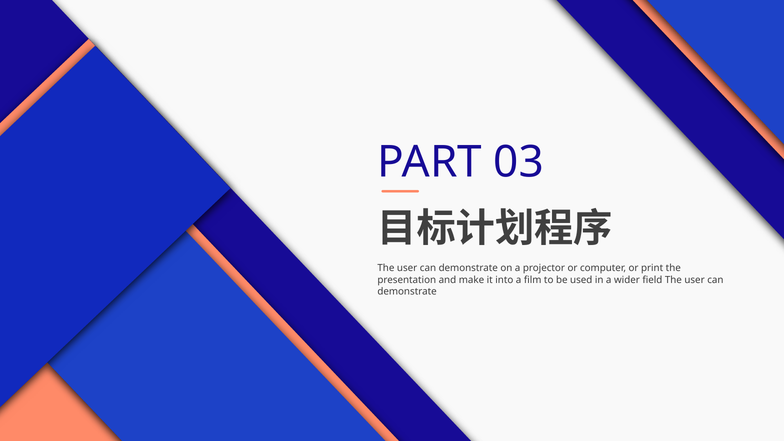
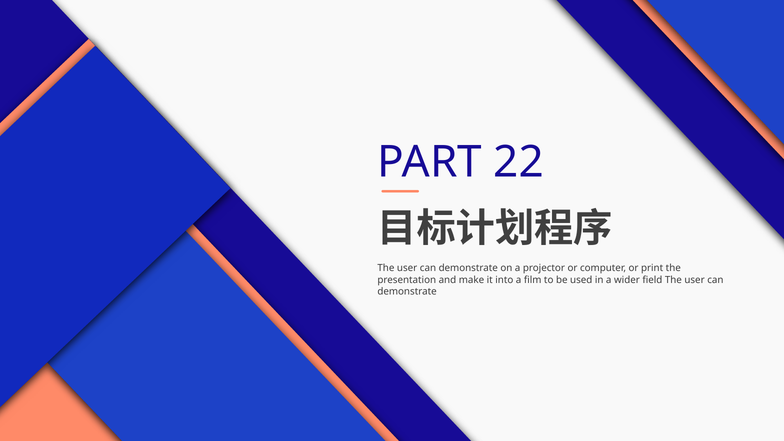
03: 03 -> 22 (519, 162)
